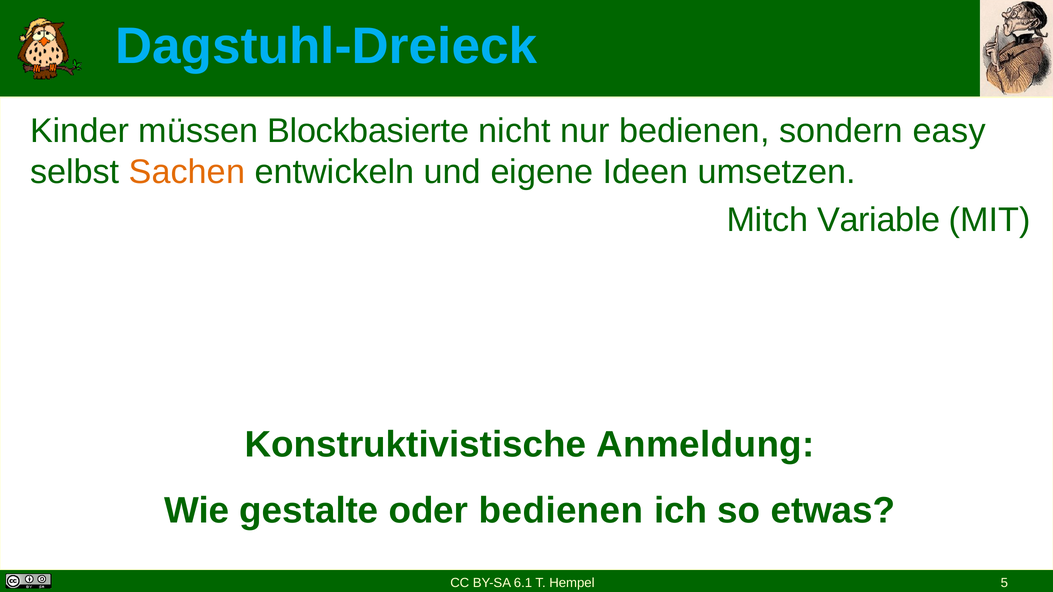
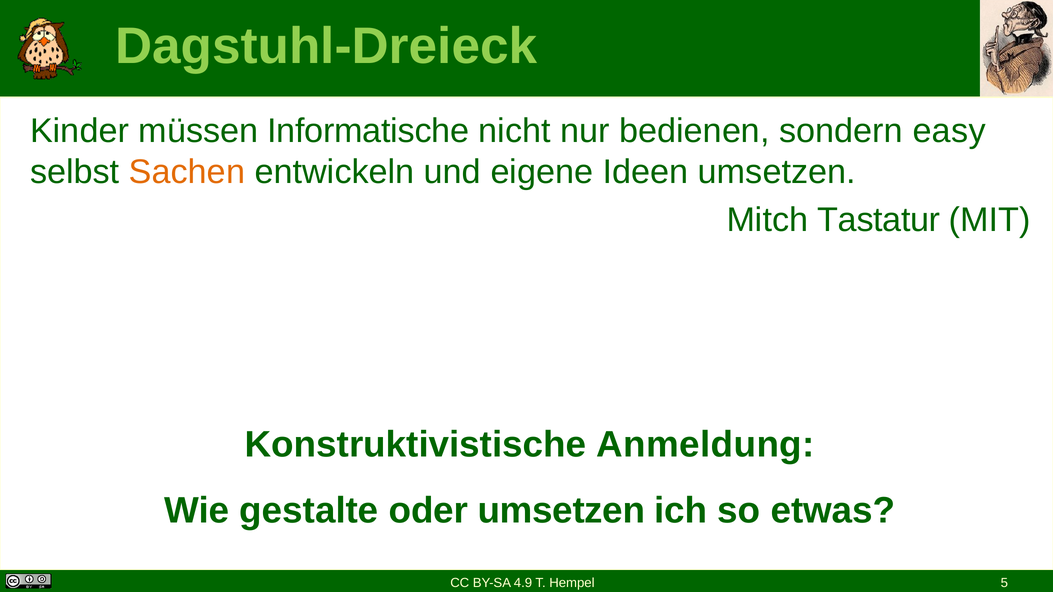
Dagstuhl-Dreieck colour: light blue -> light green (326, 46)
Blockbasierte: Blockbasierte -> Informatische (368, 131)
Variable: Variable -> Tastatur (879, 220)
oder bedienen: bedienen -> umsetzen (561, 511)
6.1: 6.1 -> 4.9 (523, 583)
